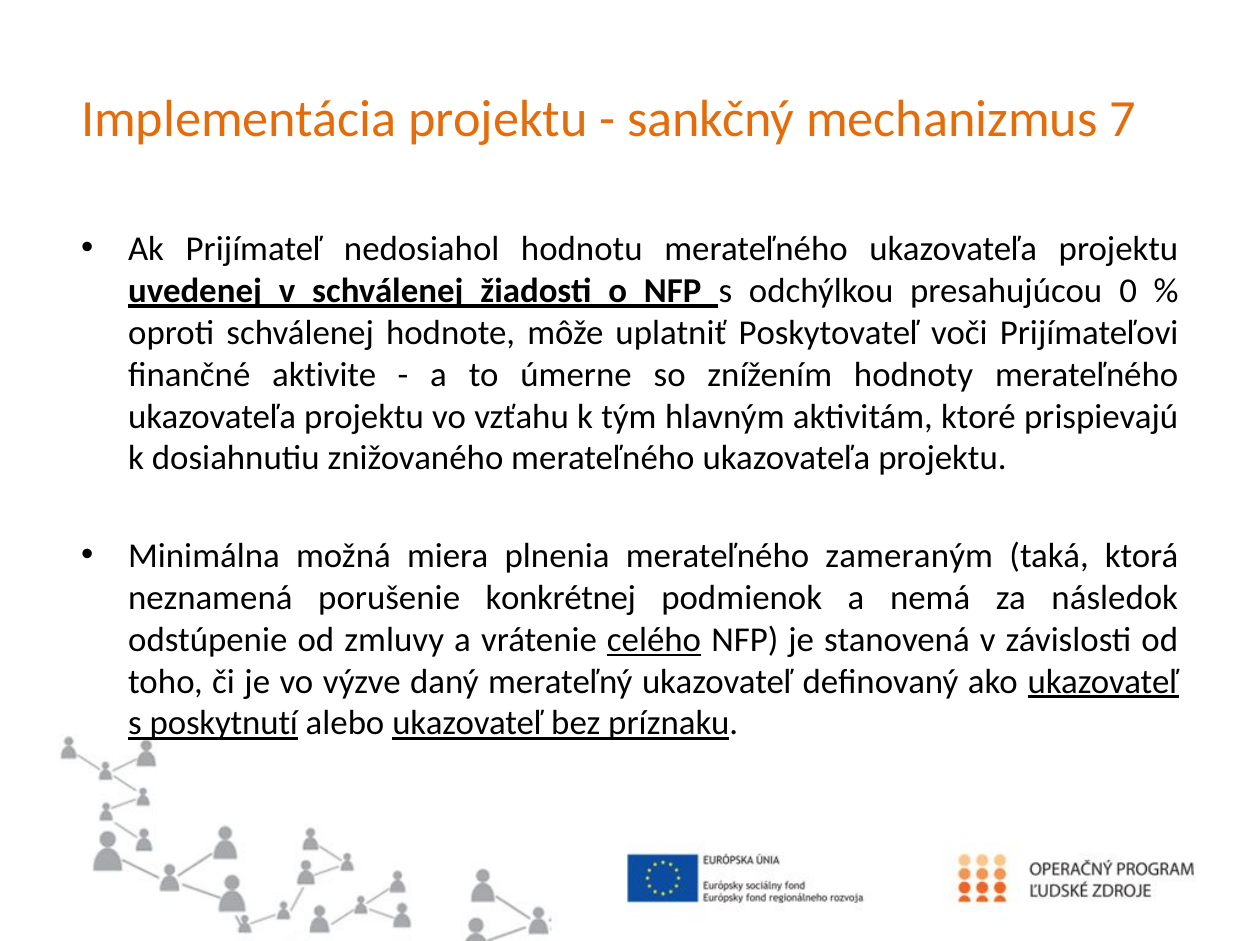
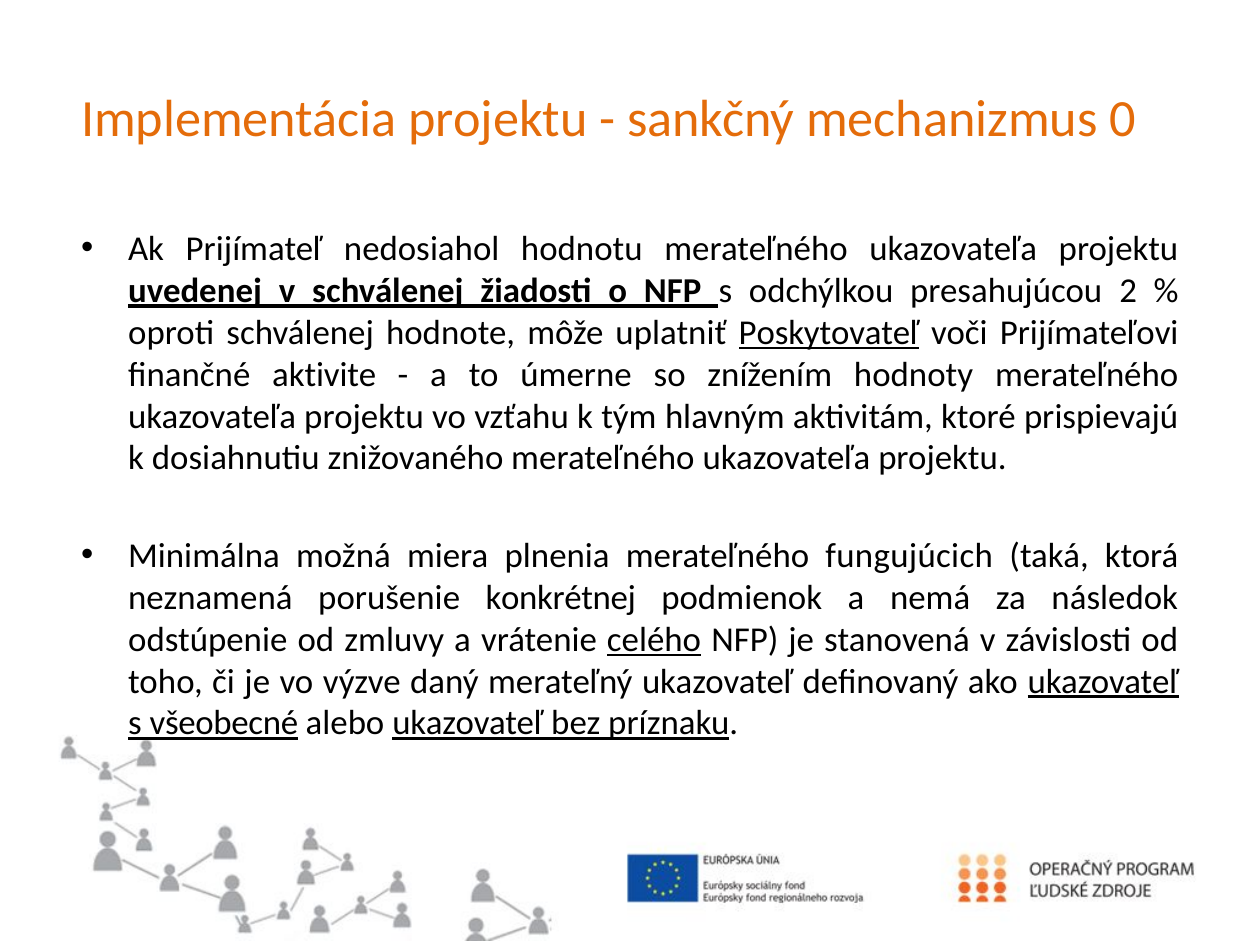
7: 7 -> 0 (1123, 120)
0: 0 -> 2 (1128, 291)
Poskytovateľ underline: none -> present (829, 333)
zameraným: zameraným -> fungujúcich (909, 556)
poskytnutí: poskytnutí -> všeobecné (224, 723)
